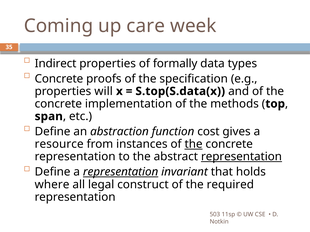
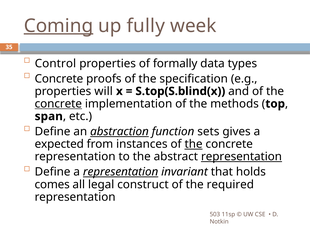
Coming underline: none -> present (58, 26)
care: care -> fully (146, 26)
Indirect: Indirect -> Control (55, 64)
S.top(S.data(x: S.top(S.data(x -> S.top(S.blind(x (180, 91)
concrete underline: none -> present (58, 104)
abstraction underline: none -> present (119, 132)
cost: cost -> sets (208, 132)
resource: resource -> expected (59, 144)
where: where -> comes (52, 185)
